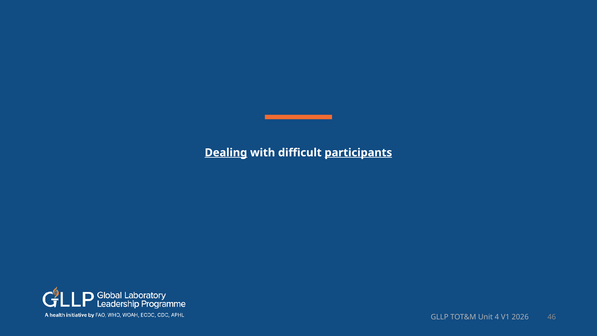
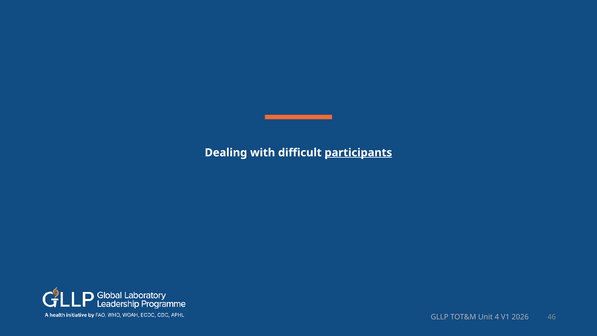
Dealing underline: present -> none (226, 153)
